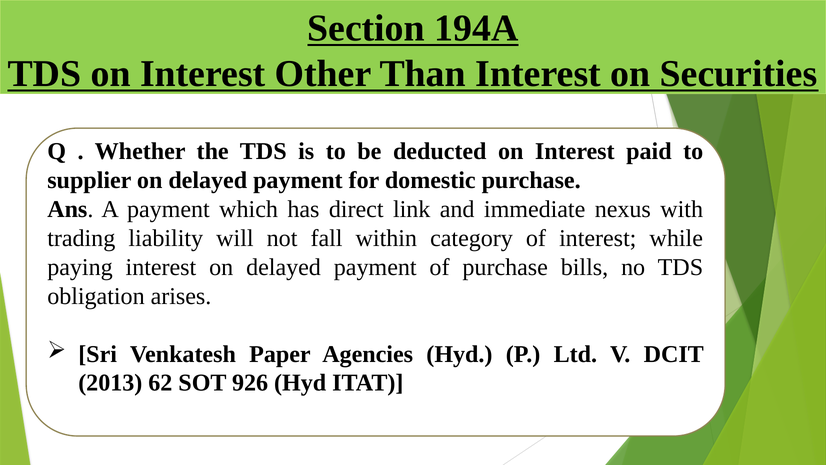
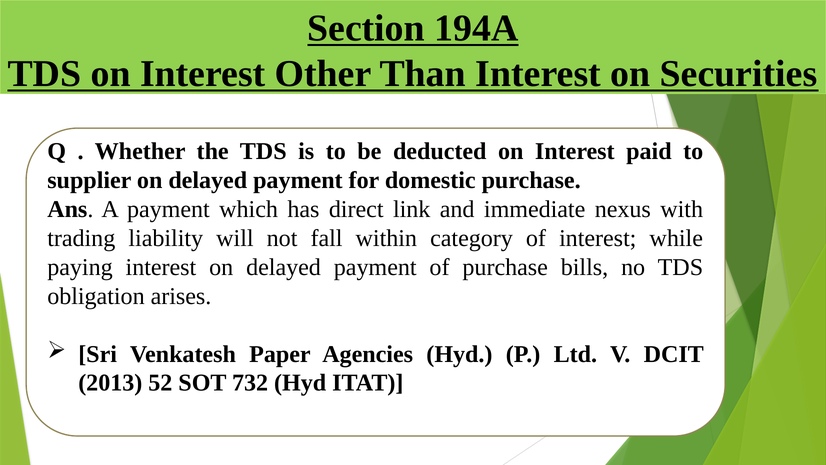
62: 62 -> 52 (160, 383)
926: 926 -> 732 (250, 383)
